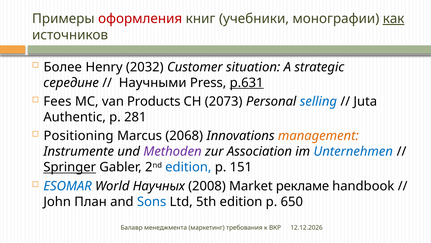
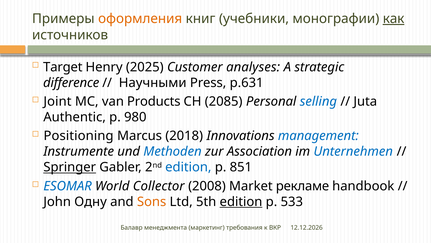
оформления colour: red -> orange (140, 19)
Более: Более -> Target (63, 67)
2032: 2032 -> 2025 (145, 67)
situation: situation -> analyses (253, 67)
середине: середине -> difference (71, 83)
p.631 underline: present -> none (247, 83)
Fees: Fees -> Joint (57, 101)
2073: 2073 -> 2085 (224, 101)
281: 281 -> 980 (135, 117)
2068: 2068 -> 2018 (184, 136)
management colour: orange -> blue (318, 136)
Methoden colour: purple -> blue (173, 151)
151: 151 -> 851 (241, 167)
Научных: Научных -> Collector (159, 186)
План: План -> Одну (91, 201)
Sons colour: blue -> orange (152, 201)
edition underline: none -> present (241, 201)
650: 650 -> 533 (292, 201)
